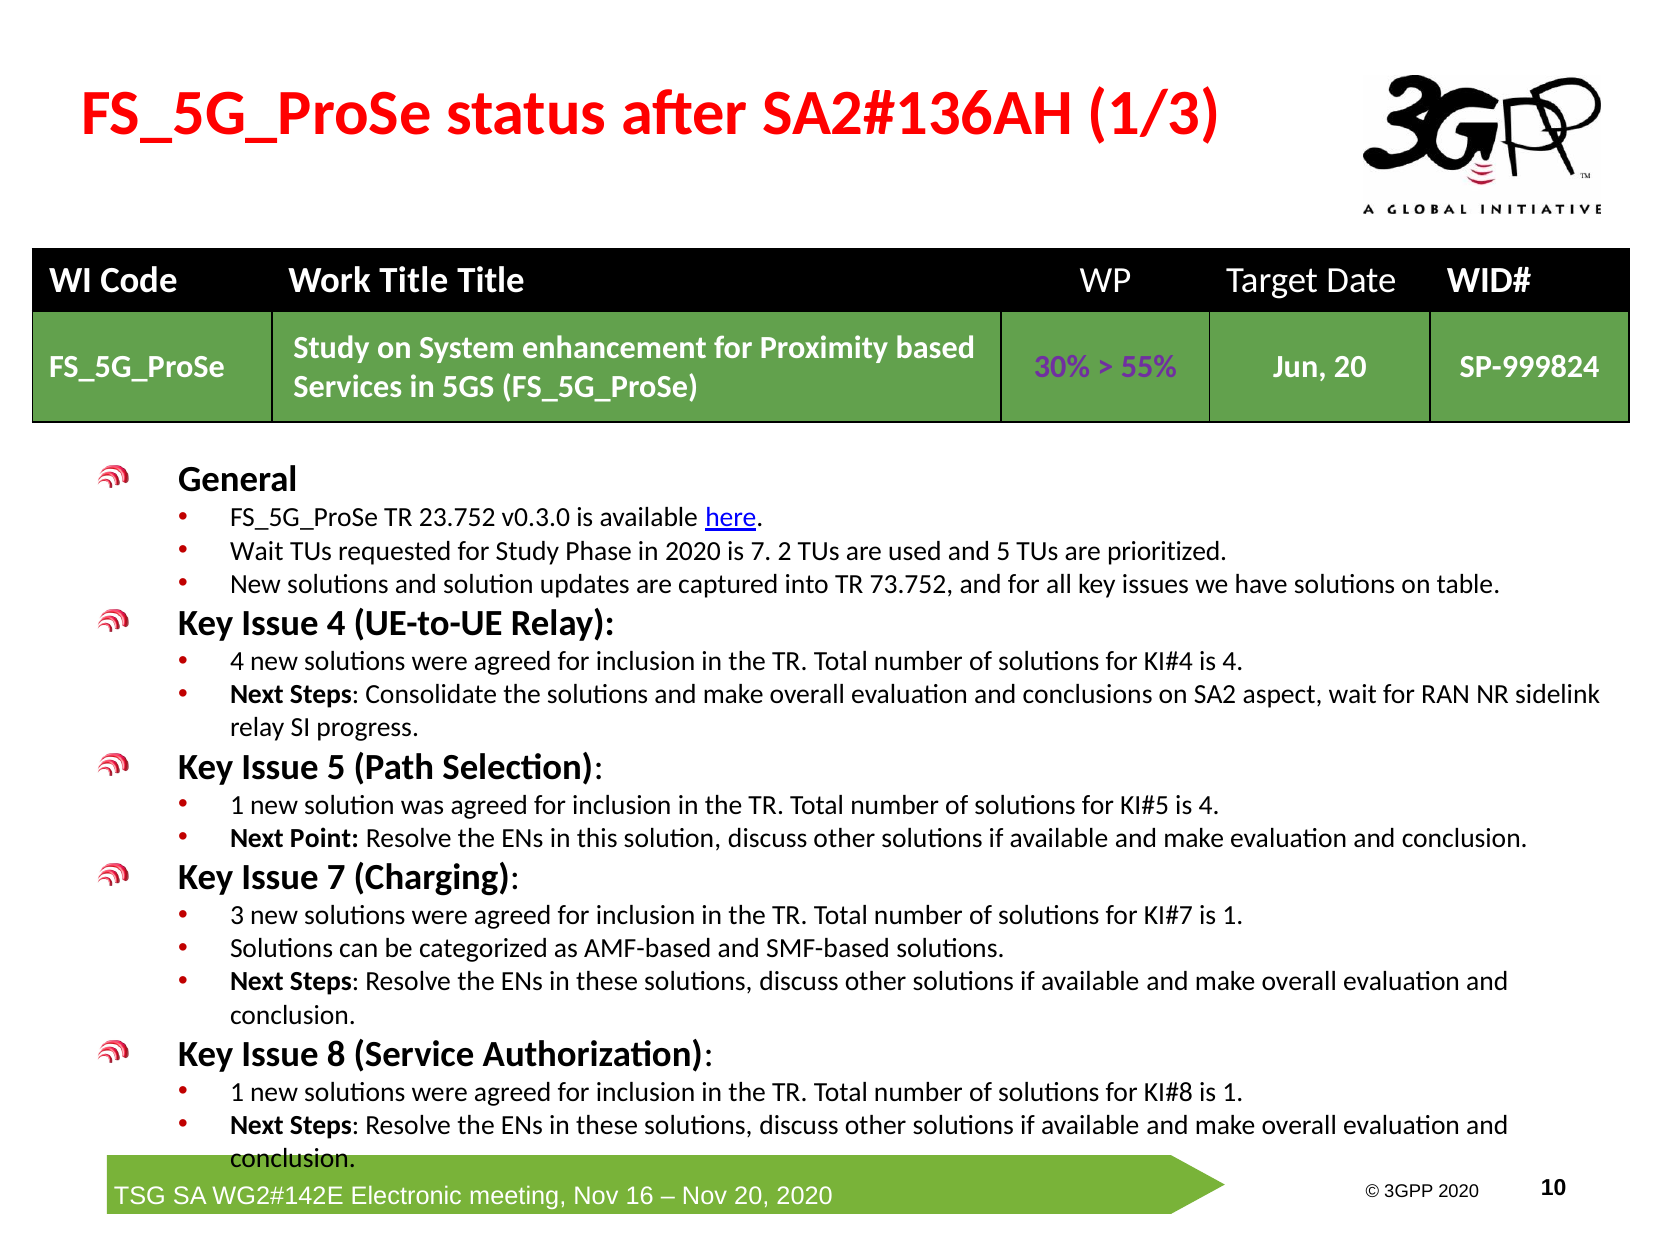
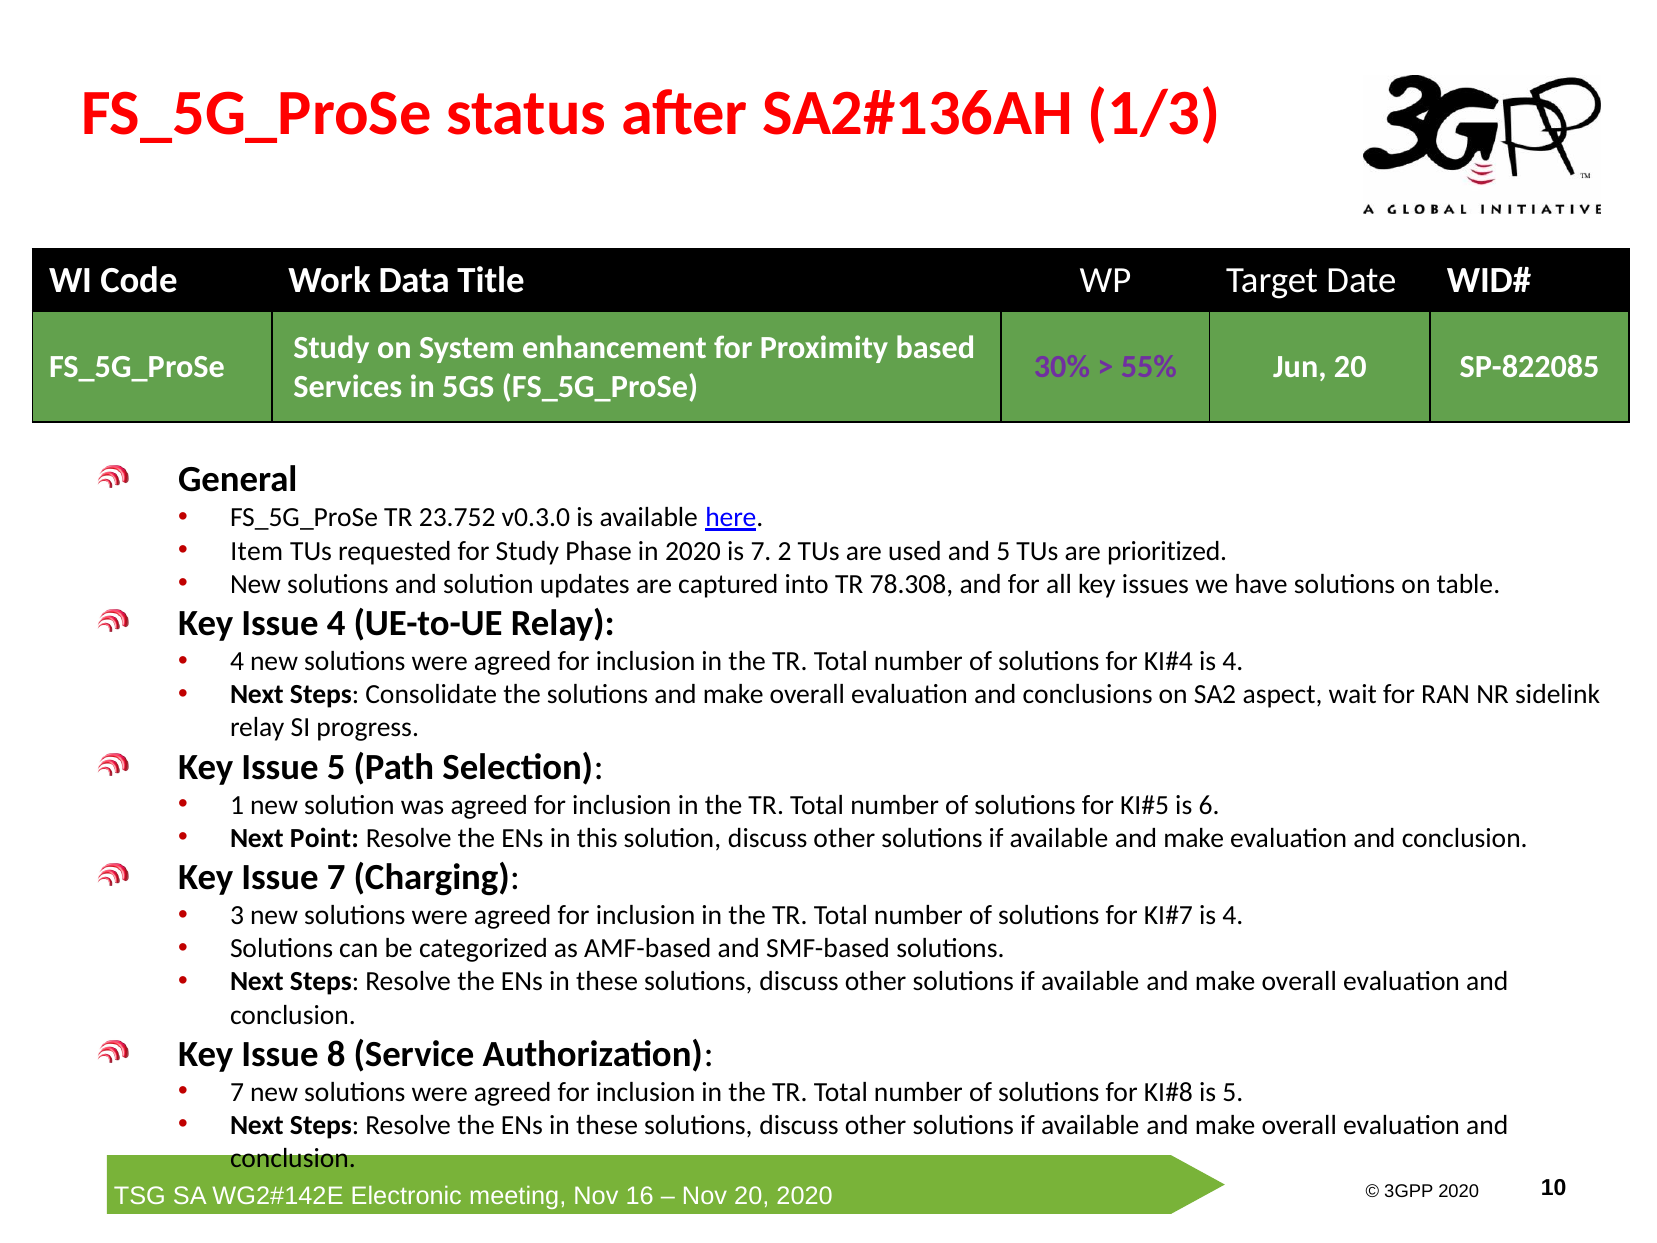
Work Title: Title -> Data (414, 281)
SP-999824: SP-999824 -> SP-822085 (1530, 367)
Wait: Wait -> Item (257, 551)
73.752: 73.752 -> 78.308 (911, 584)
4: 4 -> 6 (1209, 805)
1: 1 -> 4 (1233, 915)
1: 1 -> 7 (237, 1092)
1: 1 -> 5 (1233, 1092)
